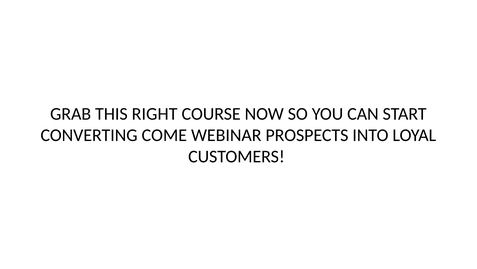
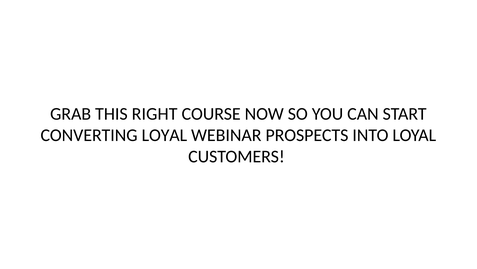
CONVERTING COME: COME -> LOYAL (164, 135)
